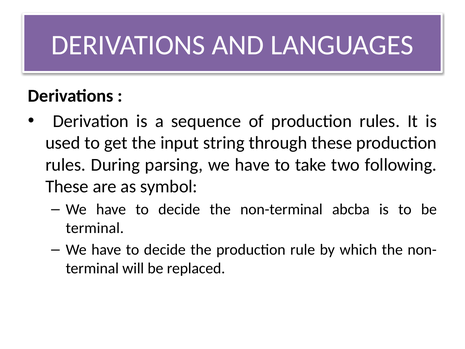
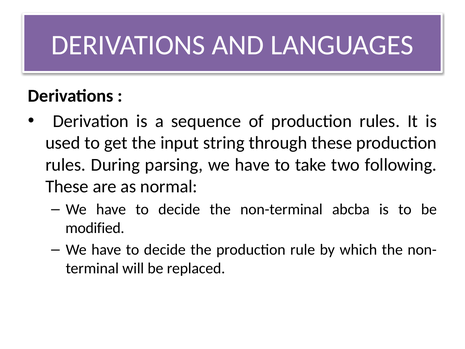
symbol: symbol -> normal (169, 186)
terminal: terminal -> modified (95, 228)
